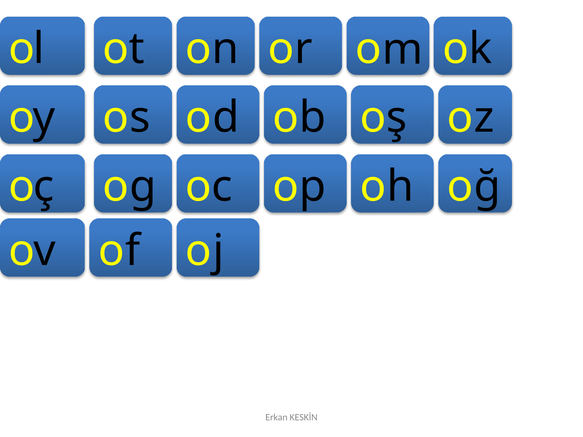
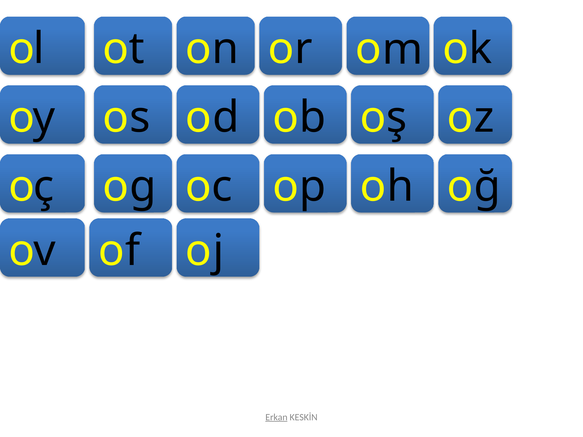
Erkan underline: none -> present (276, 417)
